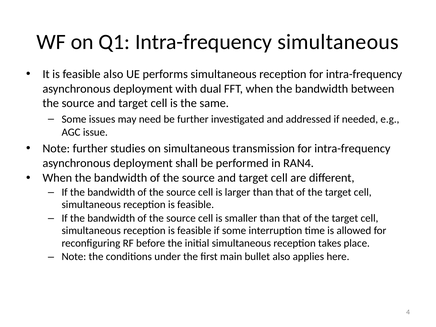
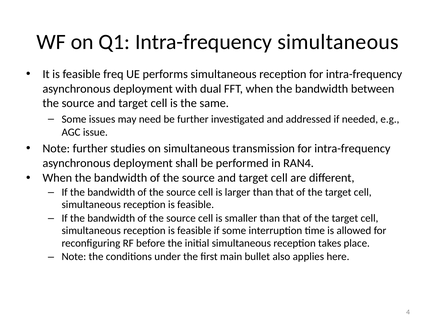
feasible also: also -> freq (113, 74)
